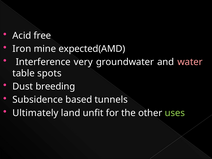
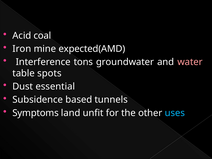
free: free -> coal (42, 36)
very: very -> tons (83, 62)
breeding: breeding -> essential (55, 87)
Ultimately: Ultimately -> Symptoms (36, 113)
uses colour: light green -> light blue (175, 113)
